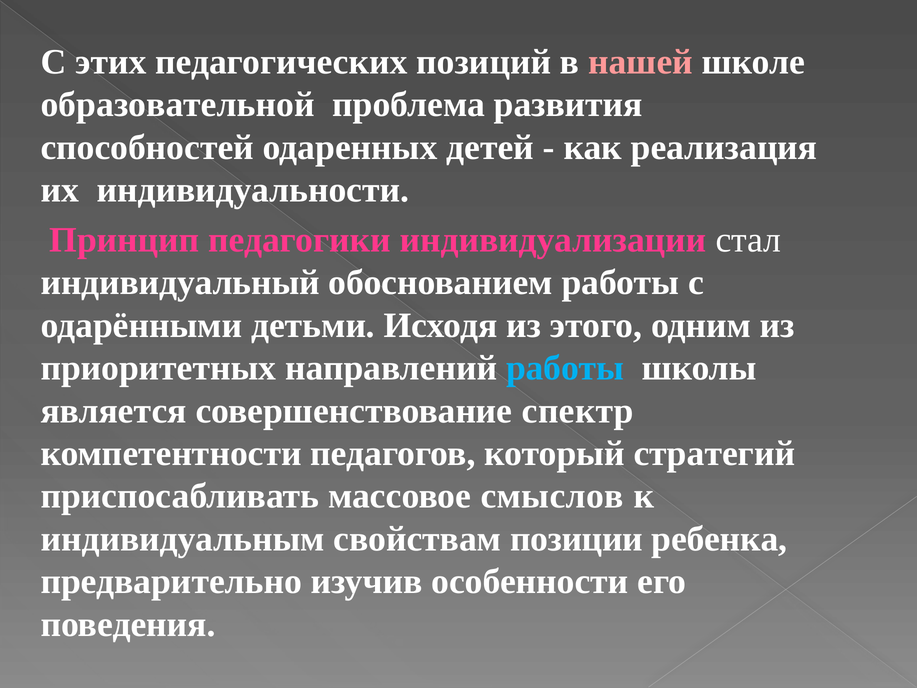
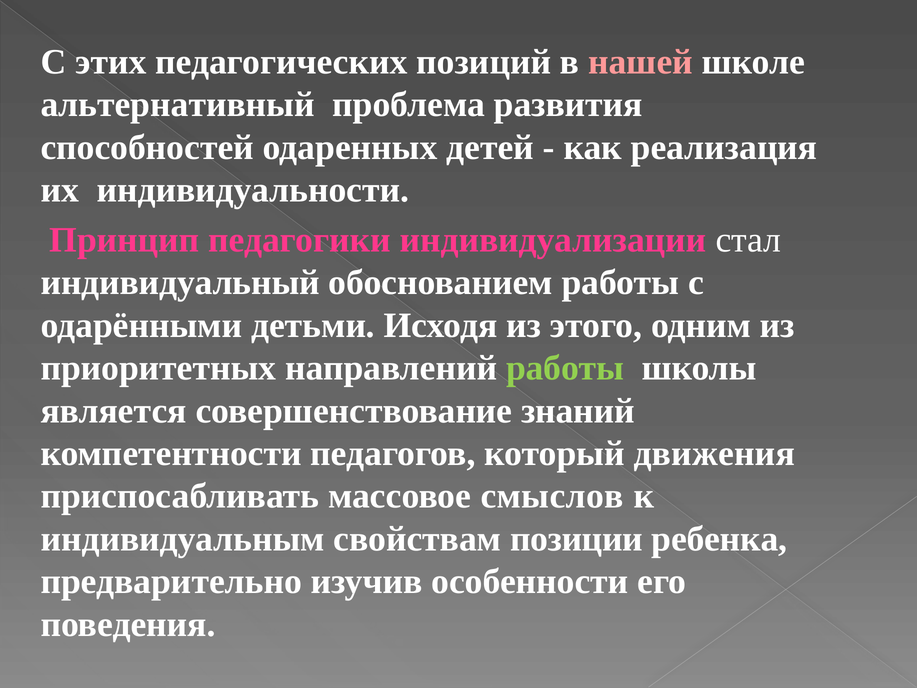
образовательной: образовательной -> альтернативный (178, 104)
работы colour: light blue -> light green (565, 368)
спектр: спектр -> знаний (578, 411)
стратегий: стратегий -> движения (714, 453)
